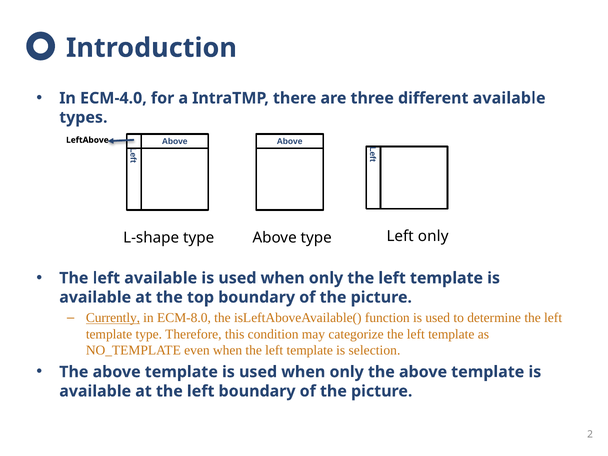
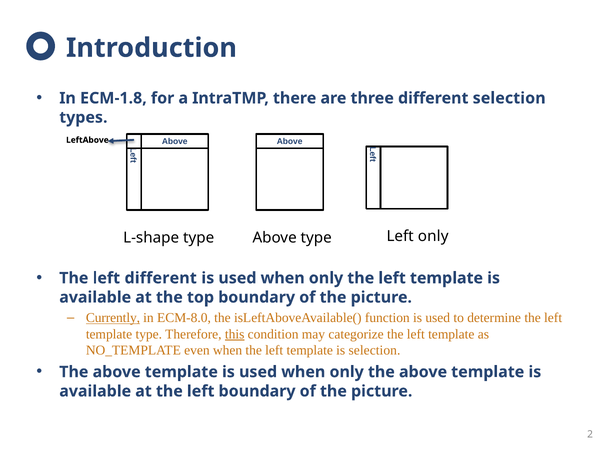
ECM-4.0: ECM-4.0 -> ECM-1.8 (113, 98)
different available: available -> selection (509, 98)
left available: available -> different (161, 278)
this underline: none -> present (235, 334)
